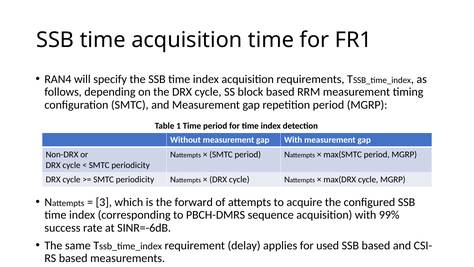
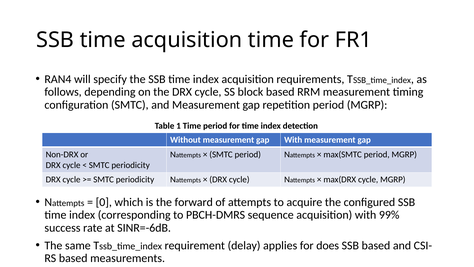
3: 3 -> 0 (104, 202)
used: used -> does (328, 245)
